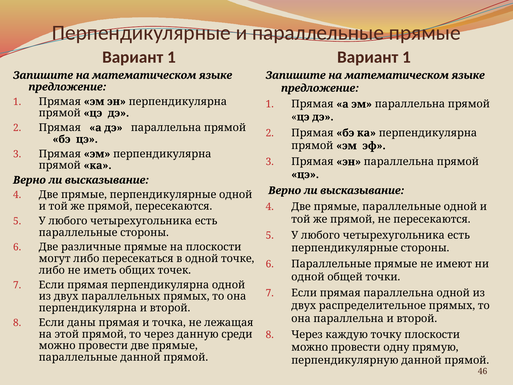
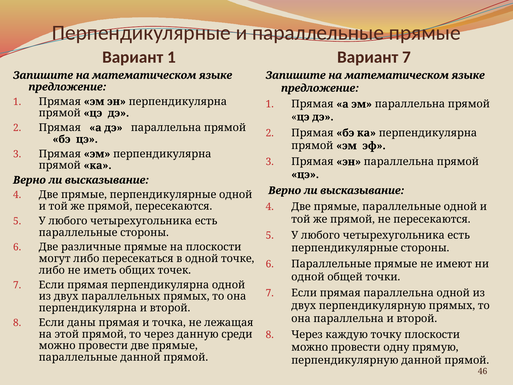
1 Вариант 1: 1 -> 7 (406, 57)
двух распределительное: распределительное -> перпендикулярную (372, 306)
